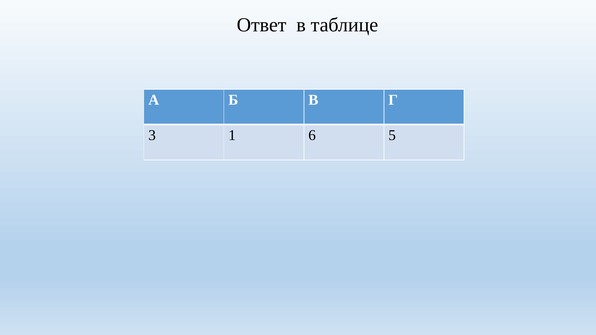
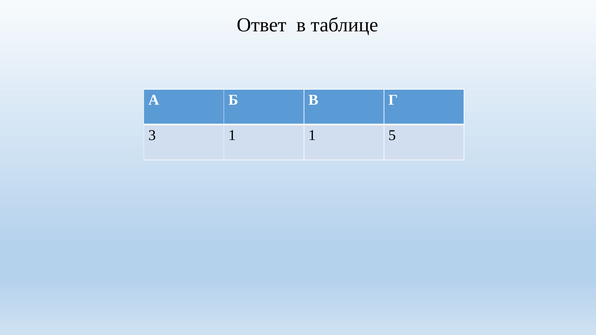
1 6: 6 -> 1 (312, 135)
